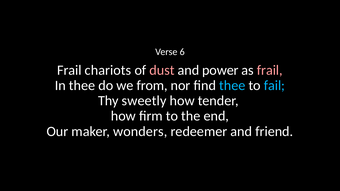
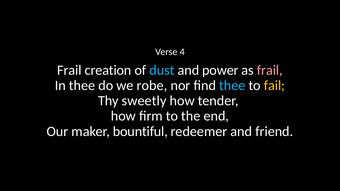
6: 6 -> 4 (182, 52)
chariots: chariots -> creation (108, 70)
dust colour: pink -> light blue (162, 70)
from: from -> robe (152, 86)
fail colour: light blue -> yellow (274, 86)
wonders: wonders -> bountiful (140, 132)
